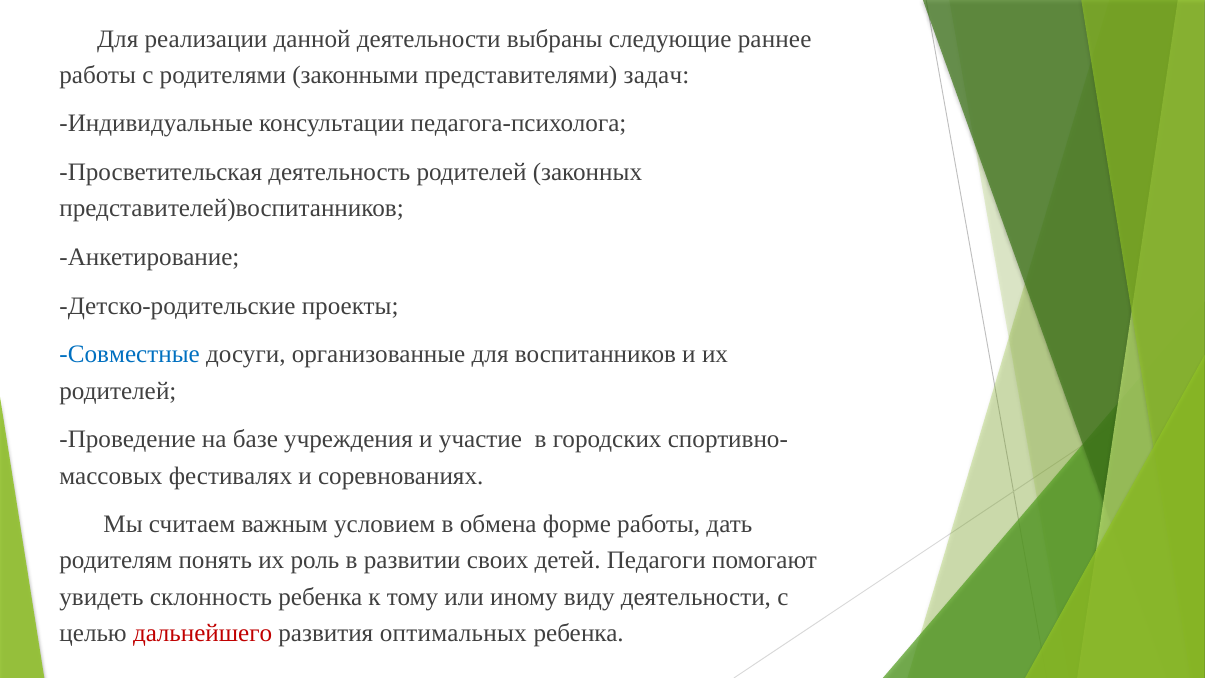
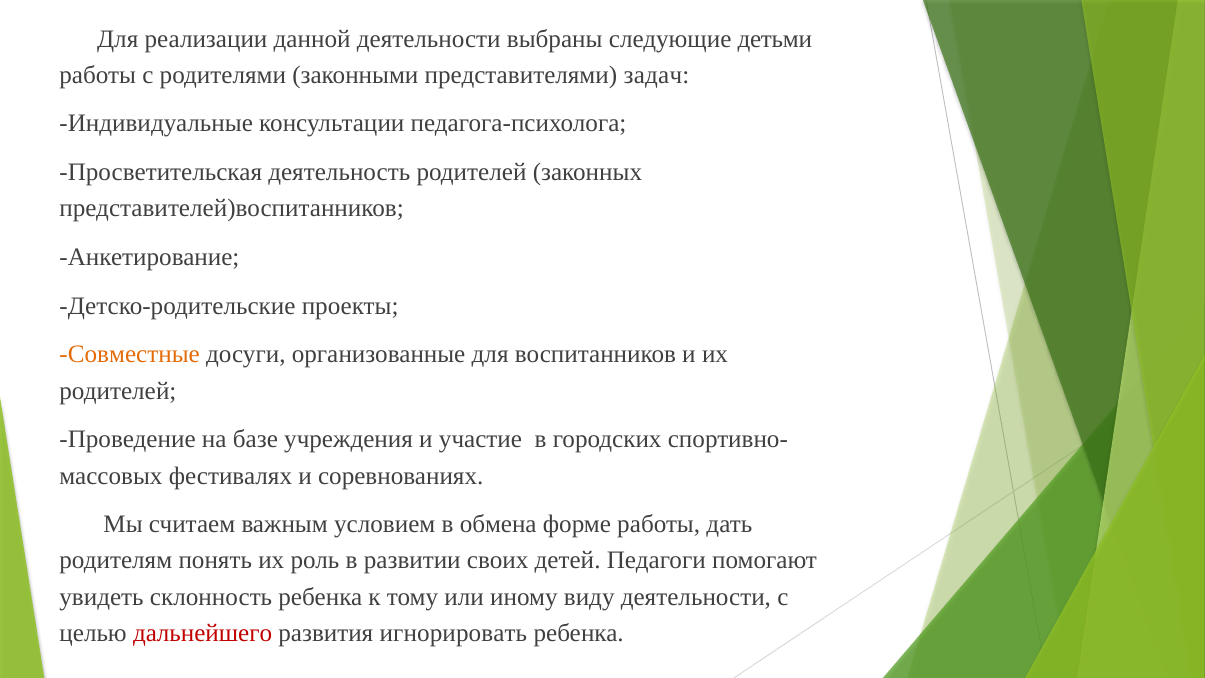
раннее: раннее -> детьми (775, 39)
Совместные colour: blue -> orange (130, 355)
оптимальных: оптимальных -> игнорировать (453, 633)
